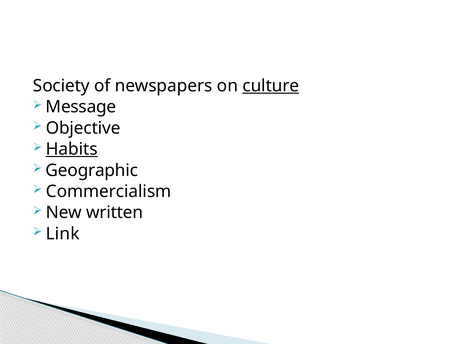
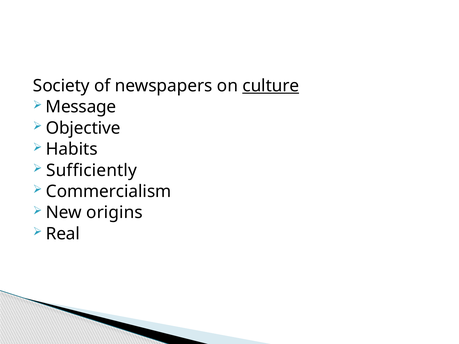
Habits underline: present -> none (72, 149)
Geographic: Geographic -> Sufficiently (92, 170)
written: written -> origins (114, 213)
Link: Link -> Real (63, 234)
